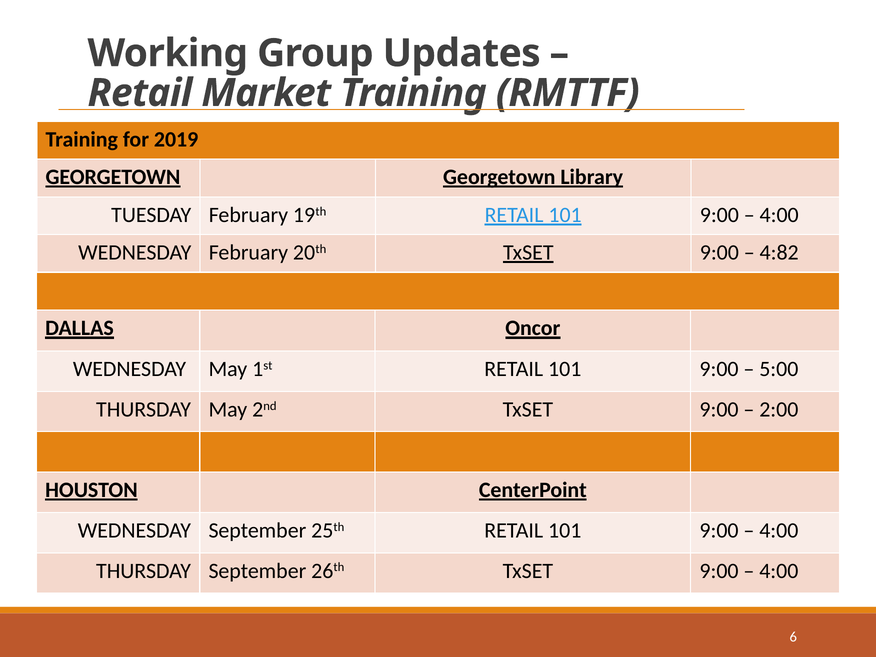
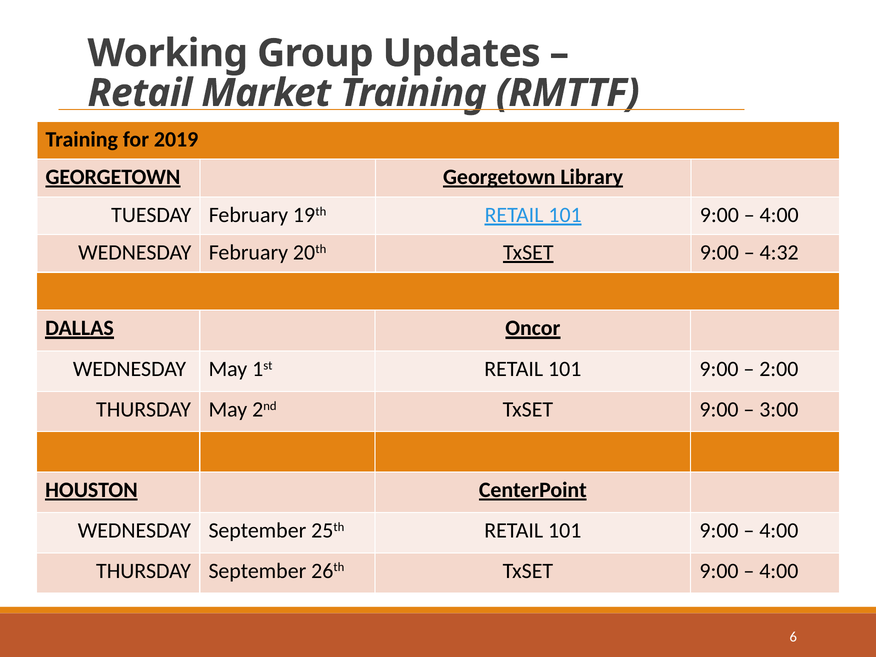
4:82: 4:82 -> 4:32 (779, 253)
5:00: 5:00 -> 2:00 (779, 369)
2:00: 2:00 -> 3:00 (779, 409)
